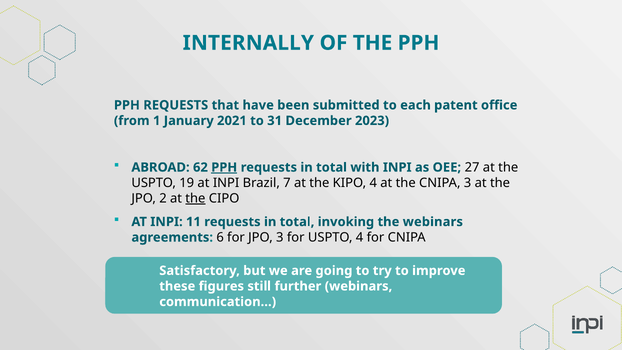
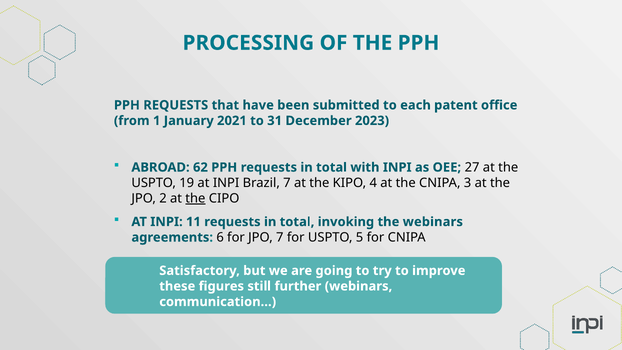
INTERNALLY: INTERNALLY -> PROCESSING (248, 43)
PPH underline: present -> none (224, 167)
JPO 3: 3 -> 7 (280, 237)
USPTO 4: 4 -> 5 (360, 237)
